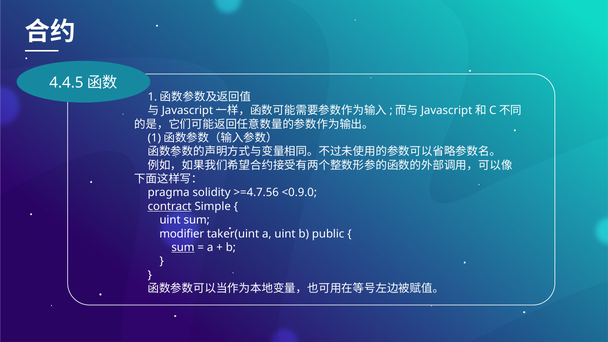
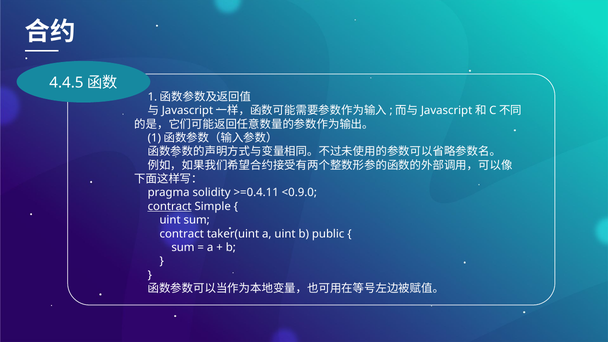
>=4.7.56: >=4.7.56 -> >=0.4.11 (256, 193)
modifier: modifier -> contract (182, 234)
sum underline: present -> none (183, 247)
